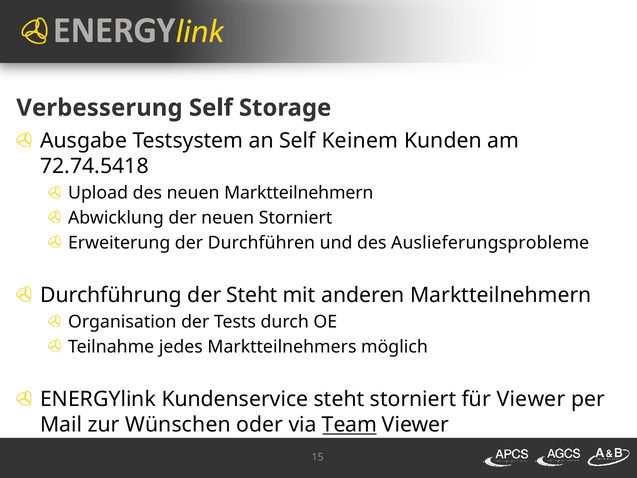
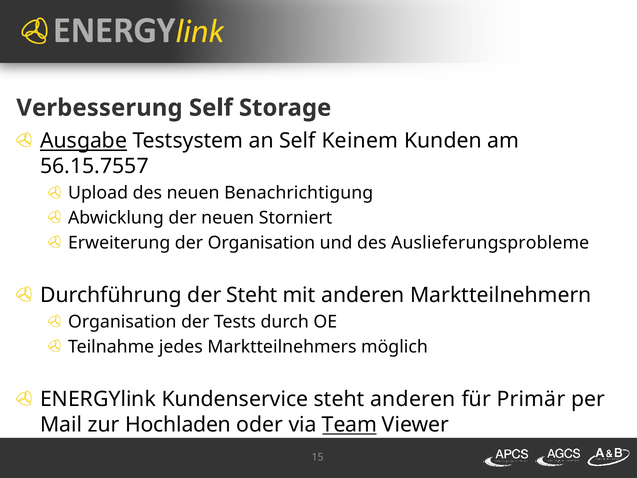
Ausgabe underline: none -> present (84, 141)
72.74.5418: 72.74.5418 -> 56.15.7557 (94, 166)
neuen Marktteilnehmern: Marktteilnehmern -> Benachrichtigung (299, 193)
der Durchführen: Durchführen -> Organisation (261, 243)
steht storniert: storniert -> anderen (413, 399)
für Viewer: Viewer -> Primär (531, 399)
Wünschen: Wünschen -> Hochladen (178, 425)
